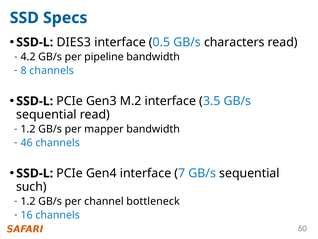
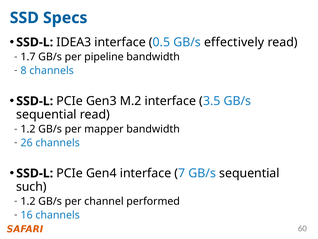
DIES3: DIES3 -> IDEA3 (74, 42)
characters: characters -> effectively (234, 42)
4.2: 4.2 -> 1.7 (28, 57)
46: 46 -> 26 (27, 143)
bottleneck: bottleneck -> performed (153, 201)
